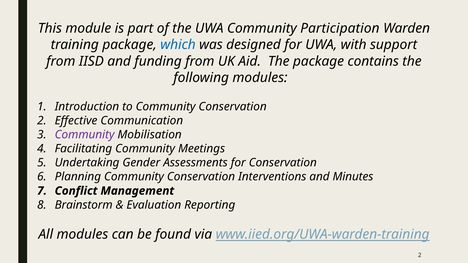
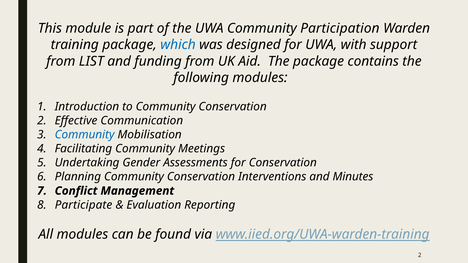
IISD: IISD -> LIST (91, 61)
Community colour: purple -> blue (85, 135)
Brainstorm: Brainstorm -> Participate (84, 205)
